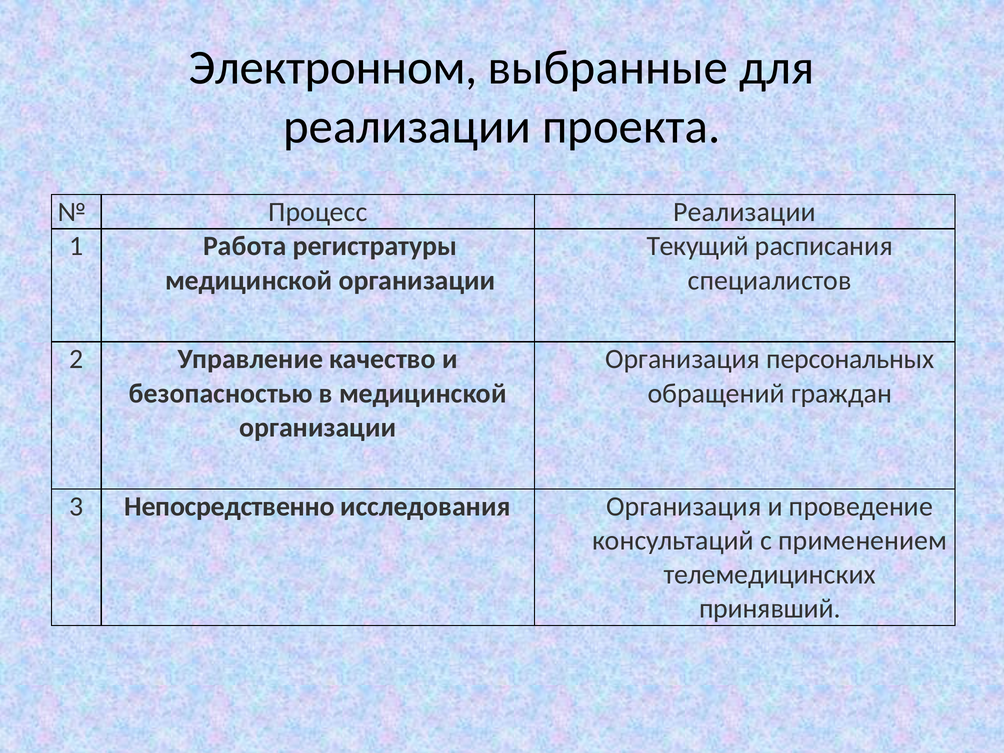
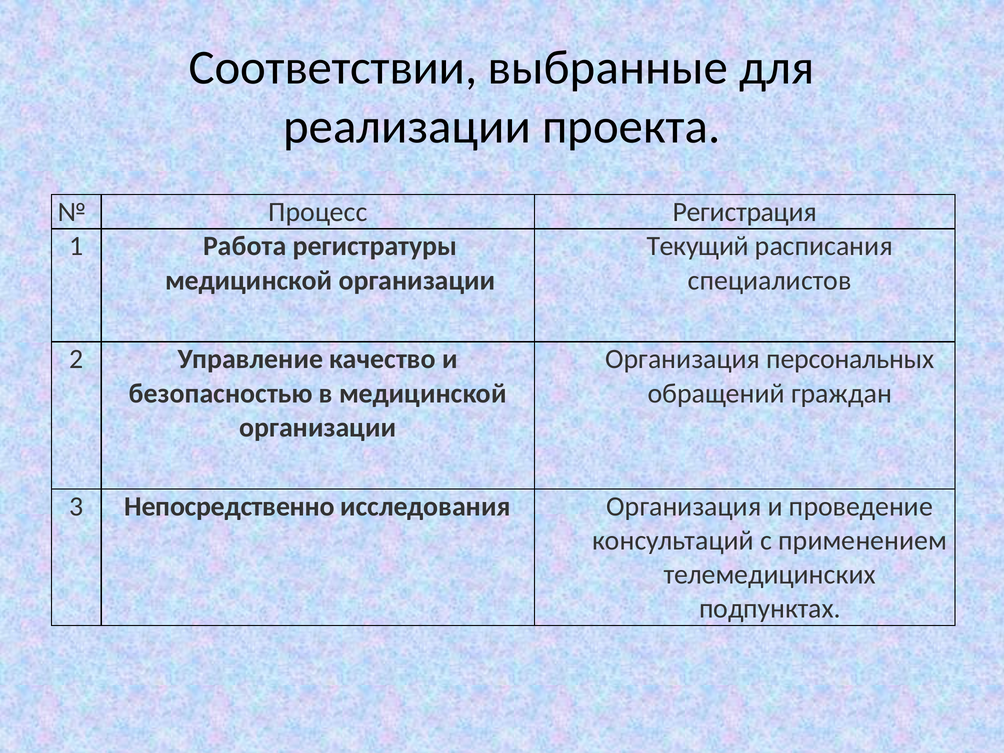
Электронном: Электронном -> Соответствии (333, 68)
Процесс Реализации: Реализации -> Регистрация (745, 212)
принявший: принявший -> подпунктах (770, 609)
